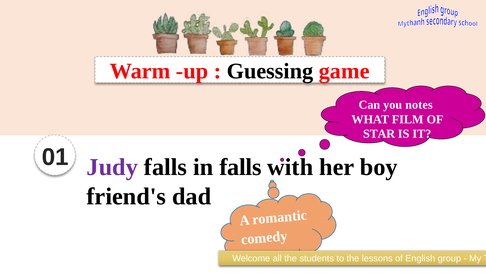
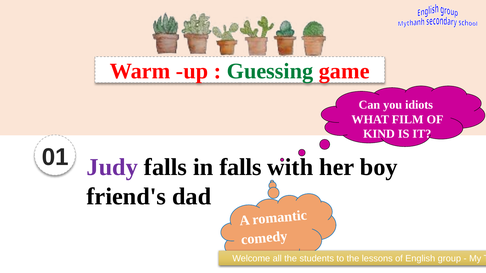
Guessing colour: black -> green (270, 71)
notes: notes -> idiots (419, 105)
STAR: STAR -> KIND (379, 134)
